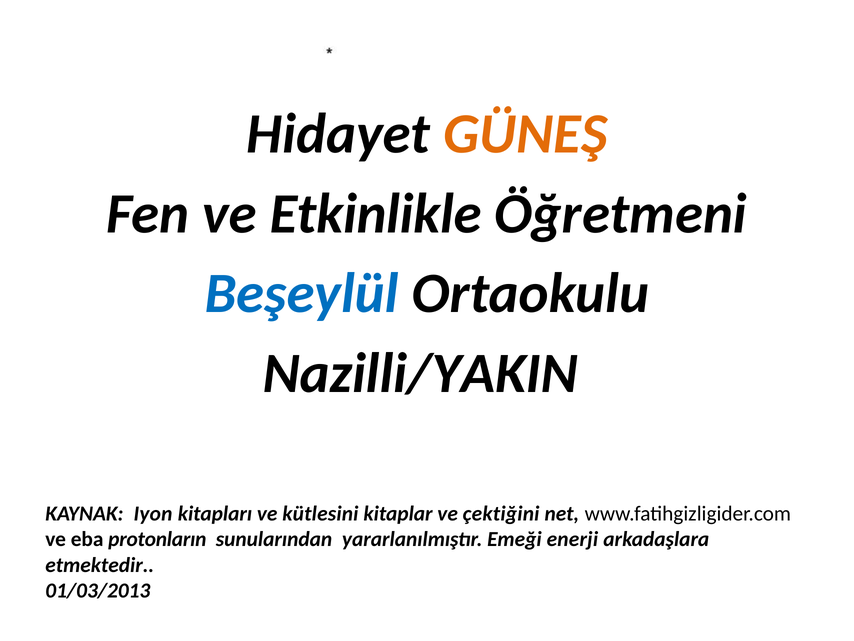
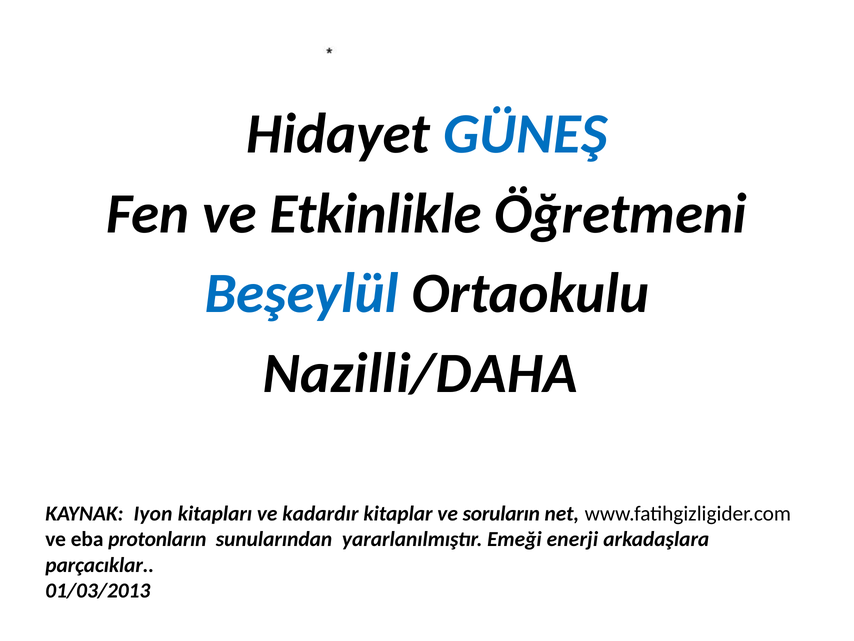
GÜNEŞ colour: orange -> blue (525, 134)
Nazilli/YAKIN: Nazilli/YAKIN -> Nazilli/DAHA (420, 373)
kütlesini: kütlesini -> kadardır (320, 513)
çektiğini: çektiğini -> soruların (501, 513)
etmektedir: etmektedir -> parçacıklar (100, 565)
